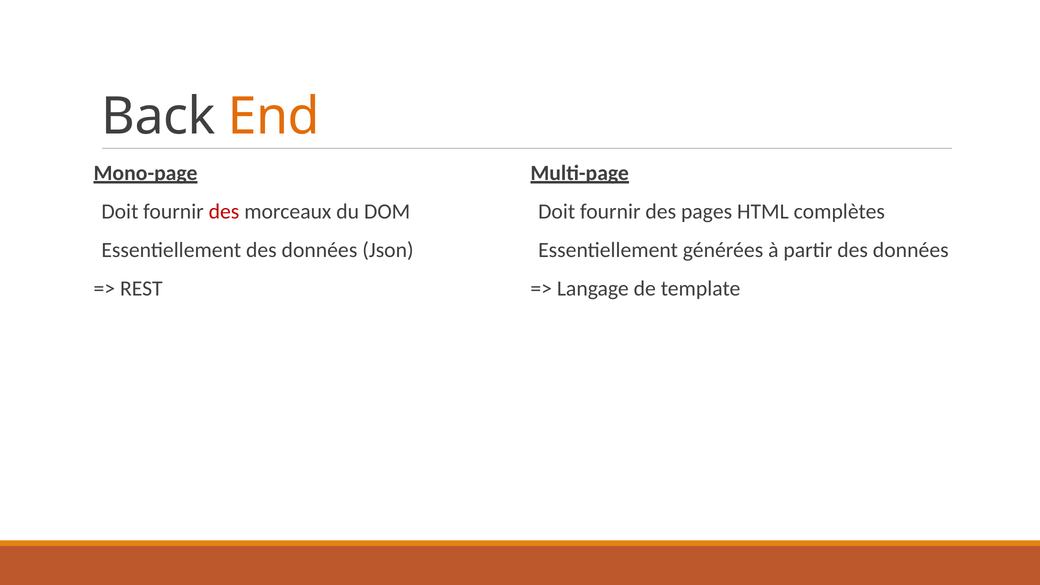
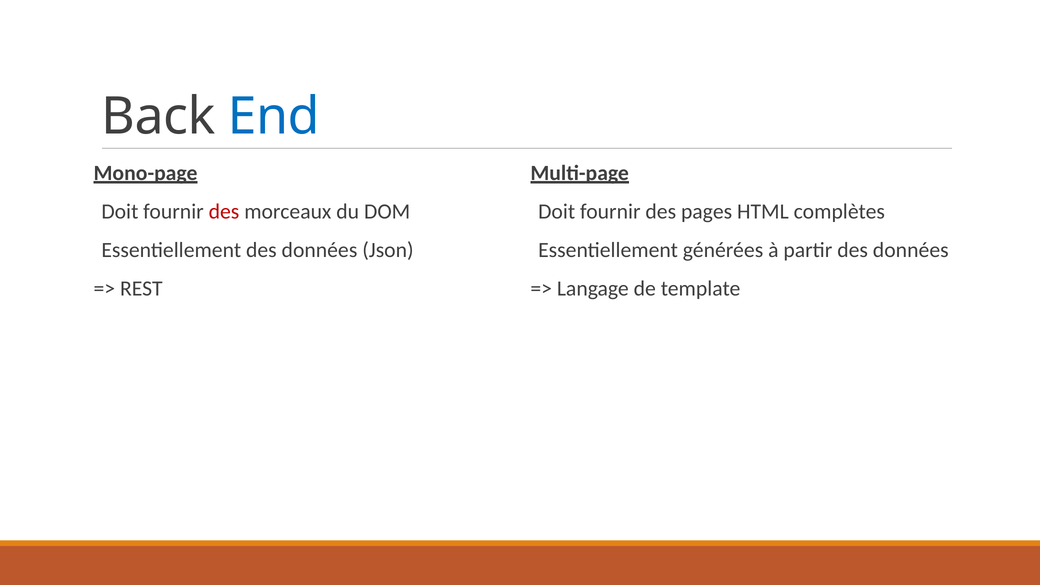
End colour: orange -> blue (274, 117)
